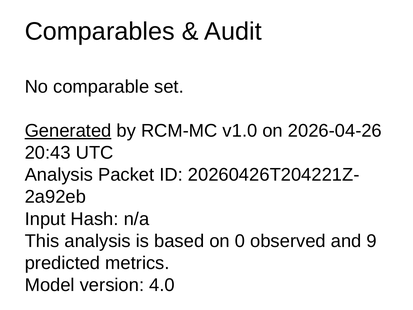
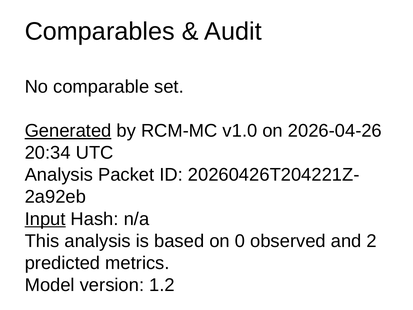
20:43: 20:43 -> 20:34 (48, 153)
Input underline: none -> present (45, 219)
9: 9 -> 2 (372, 241)
4.0: 4.0 -> 1.2 (162, 285)
